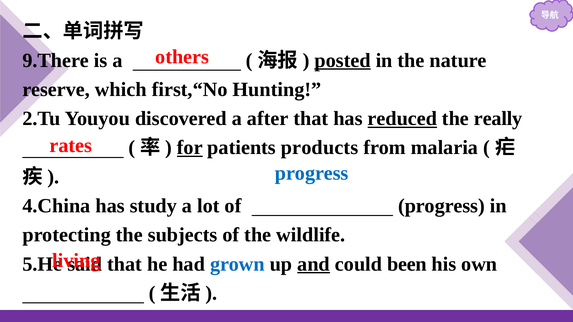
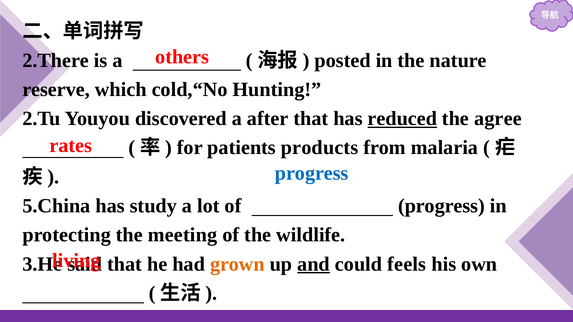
9.There: 9.There -> 2.There (56, 60)
posted underline: present -> none (343, 60)
first,“No: first,“No -> cold,“No (190, 90)
really: really -> agree (498, 119)
for underline: present -> none (190, 148)
4.China: 4.China -> 5.China (56, 206)
subjects: subjects -> meeting (183, 235)
5.He: 5.He -> 3.He (42, 264)
grown colour: blue -> orange (237, 264)
been: been -> feels (407, 264)
